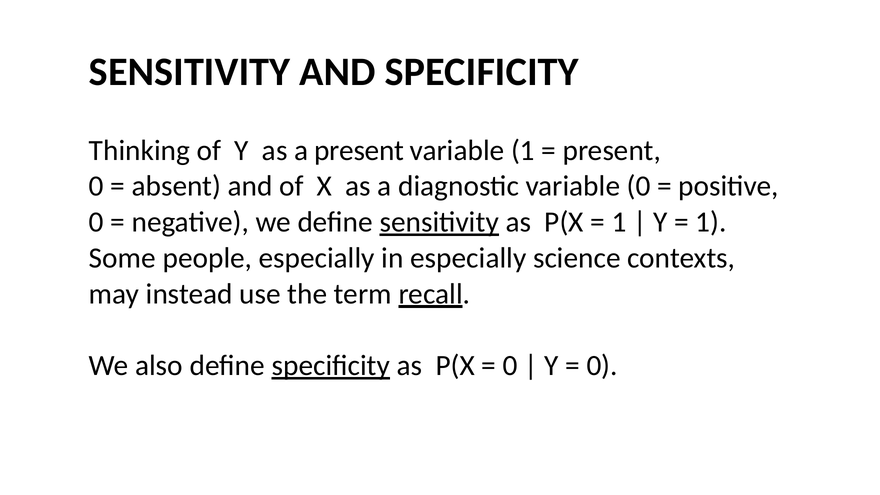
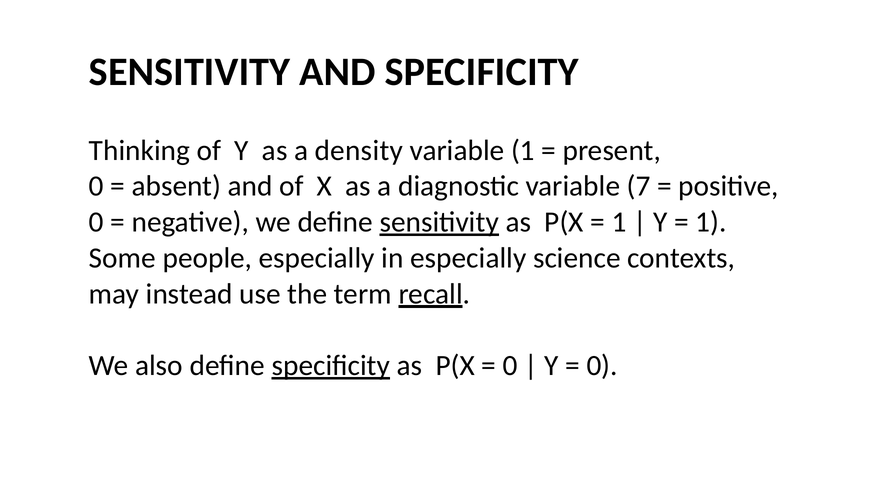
a present: present -> density (359, 150)
variable 0: 0 -> 7 (639, 186)
